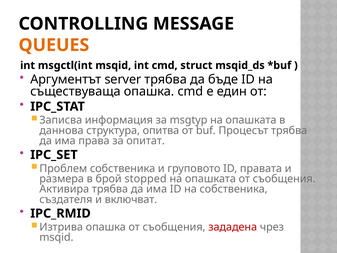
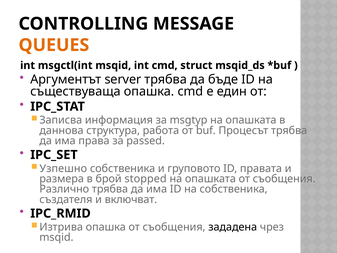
опитва: опитва -> работа (161, 130)
опитат: опитат -> passed (146, 141)
Проблем: Проблем -> Узпешно (63, 168)
Активира: Активира -> Различно (64, 189)
зададена colour: red -> black (233, 227)
